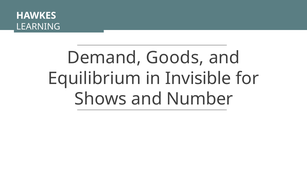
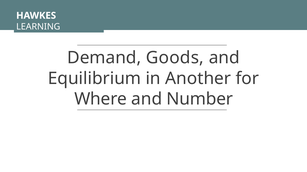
Invisible: Invisible -> Another (198, 79)
Shows: Shows -> Where (101, 99)
